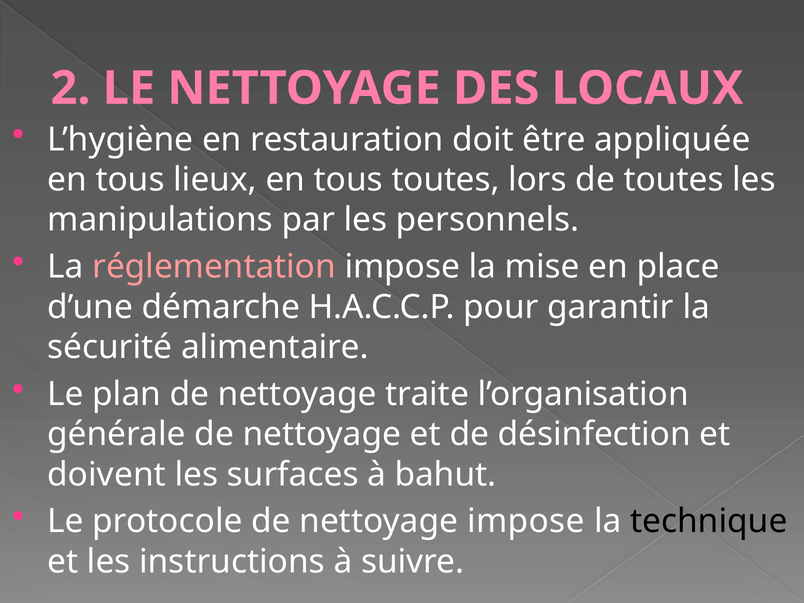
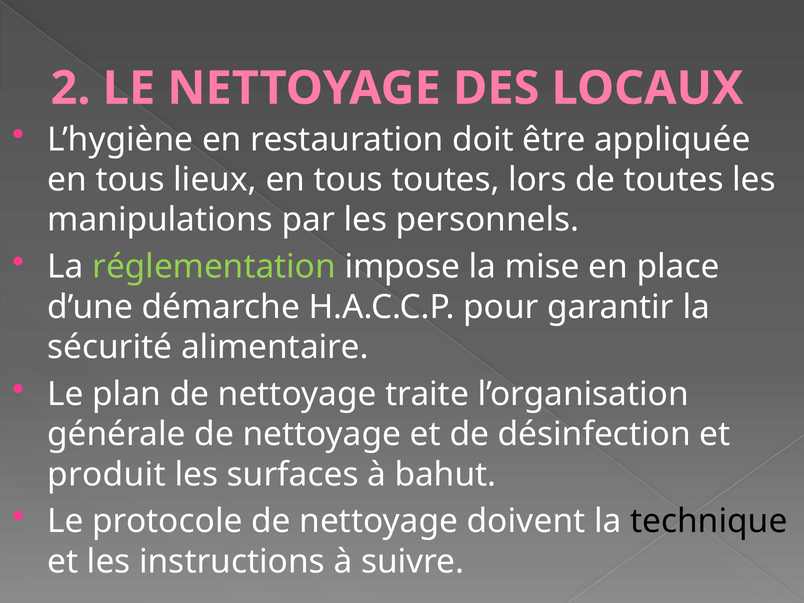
réglementation colour: pink -> light green (214, 267)
doivent: doivent -> produit (106, 474)
nettoyage impose: impose -> doivent (526, 521)
